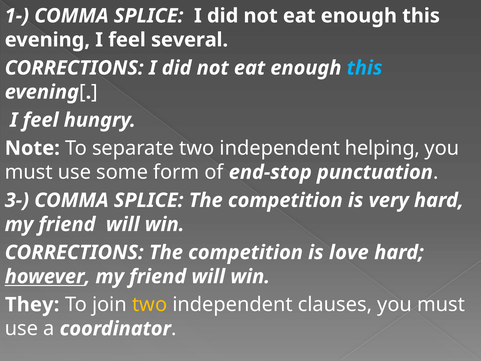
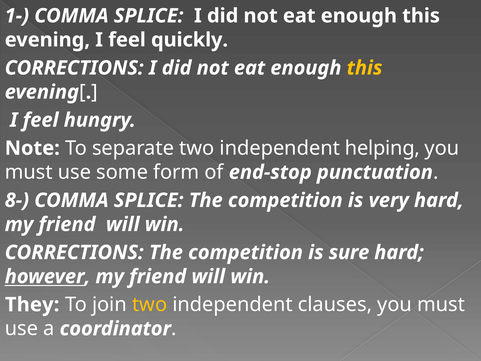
several: several -> quickly (190, 40)
this colour: light blue -> yellow (365, 68)
3-: 3- -> 8- (17, 200)
love: love -> sure (349, 252)
